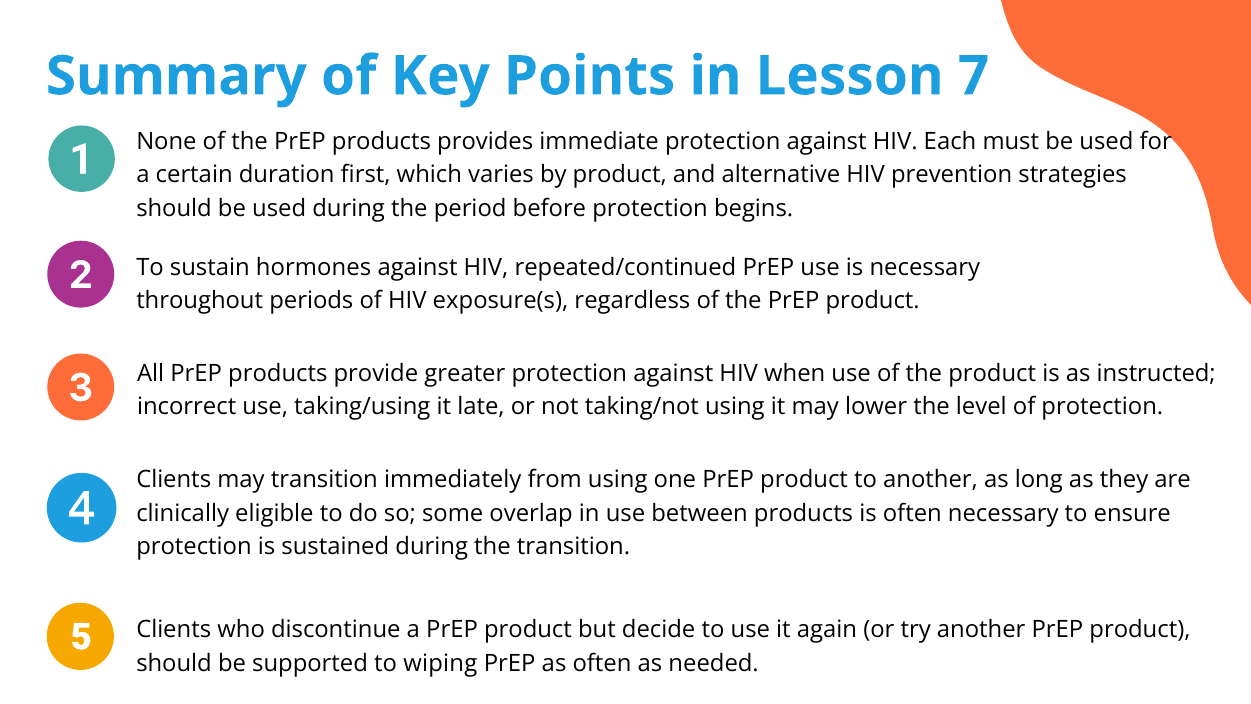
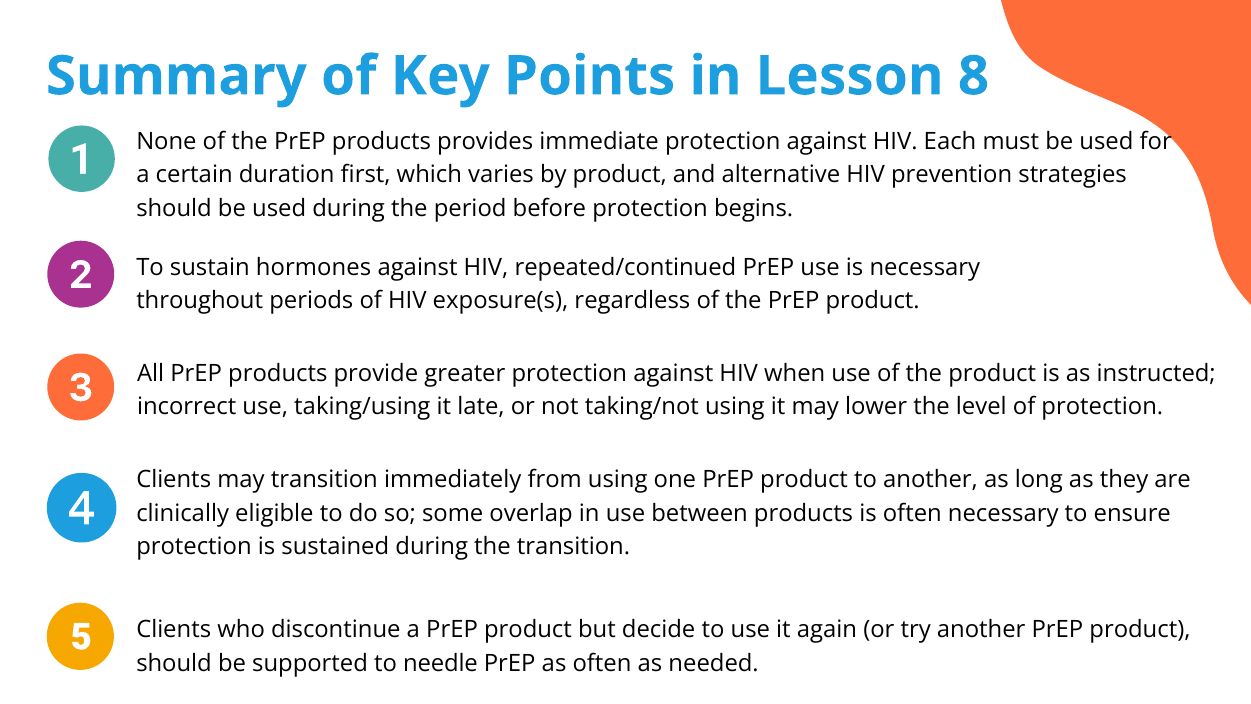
7: 7 -> 8 (974, 76)
wiping: wiping -> needle (441, 663)
